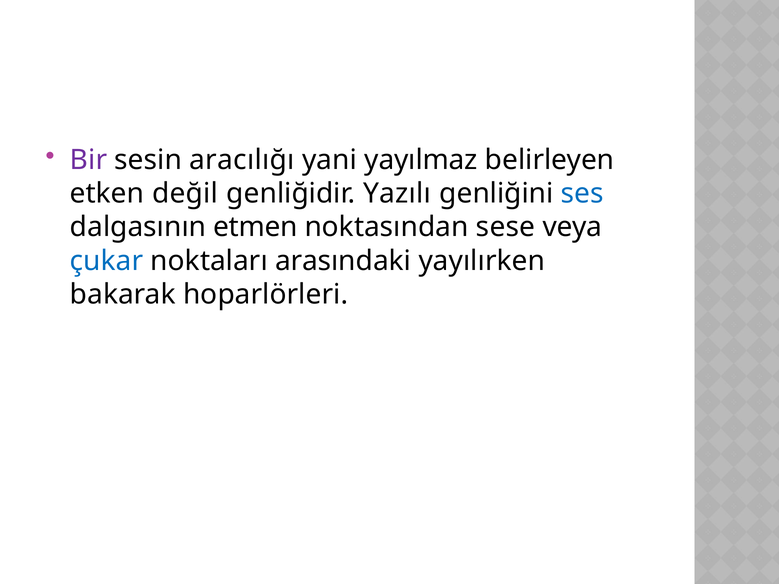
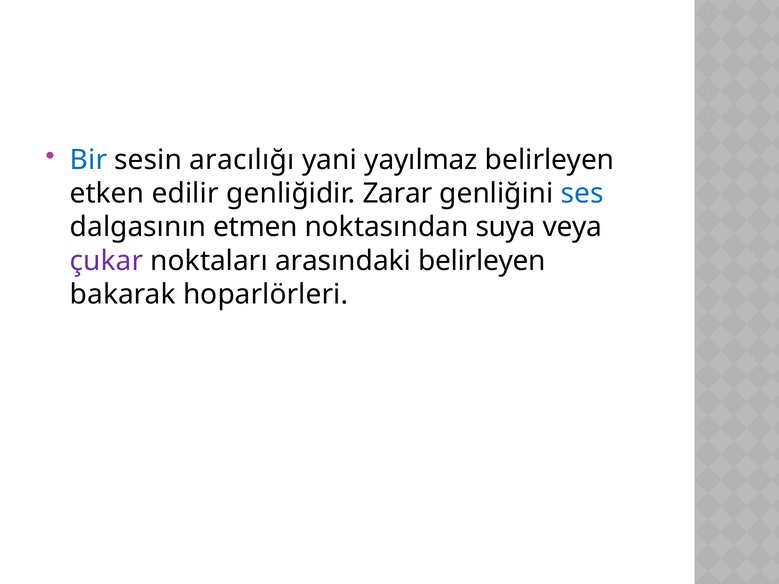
Bir colour: purple -> blue (89, 160)
değil: değil -> edilir (185, 194)
Yazılı: Yazılı -> Zarar (397, 194)
sese: sese -> suya (506, 227)
çukar colour: blue -> purple (107, 261)
arasındaki yayılırken: yayılırken -> belirleyen (482, 261)
